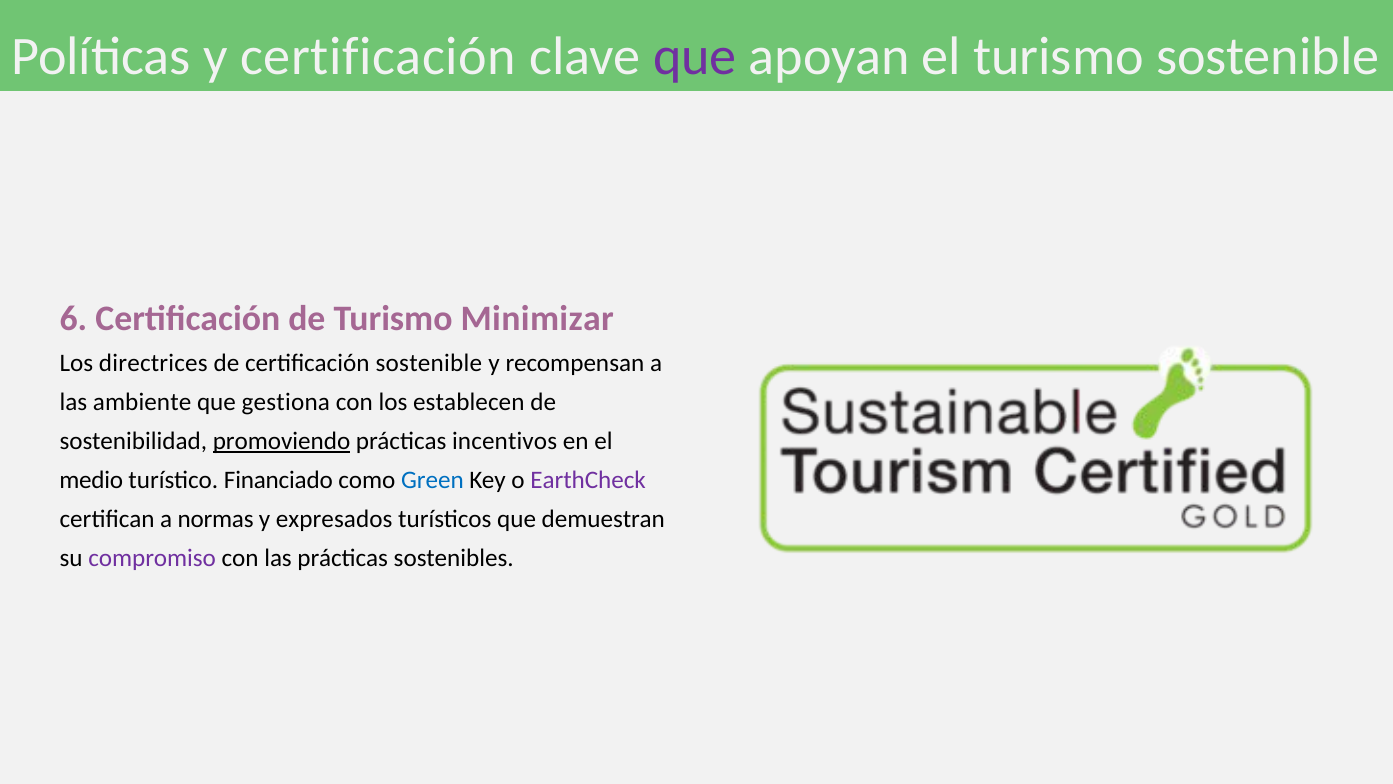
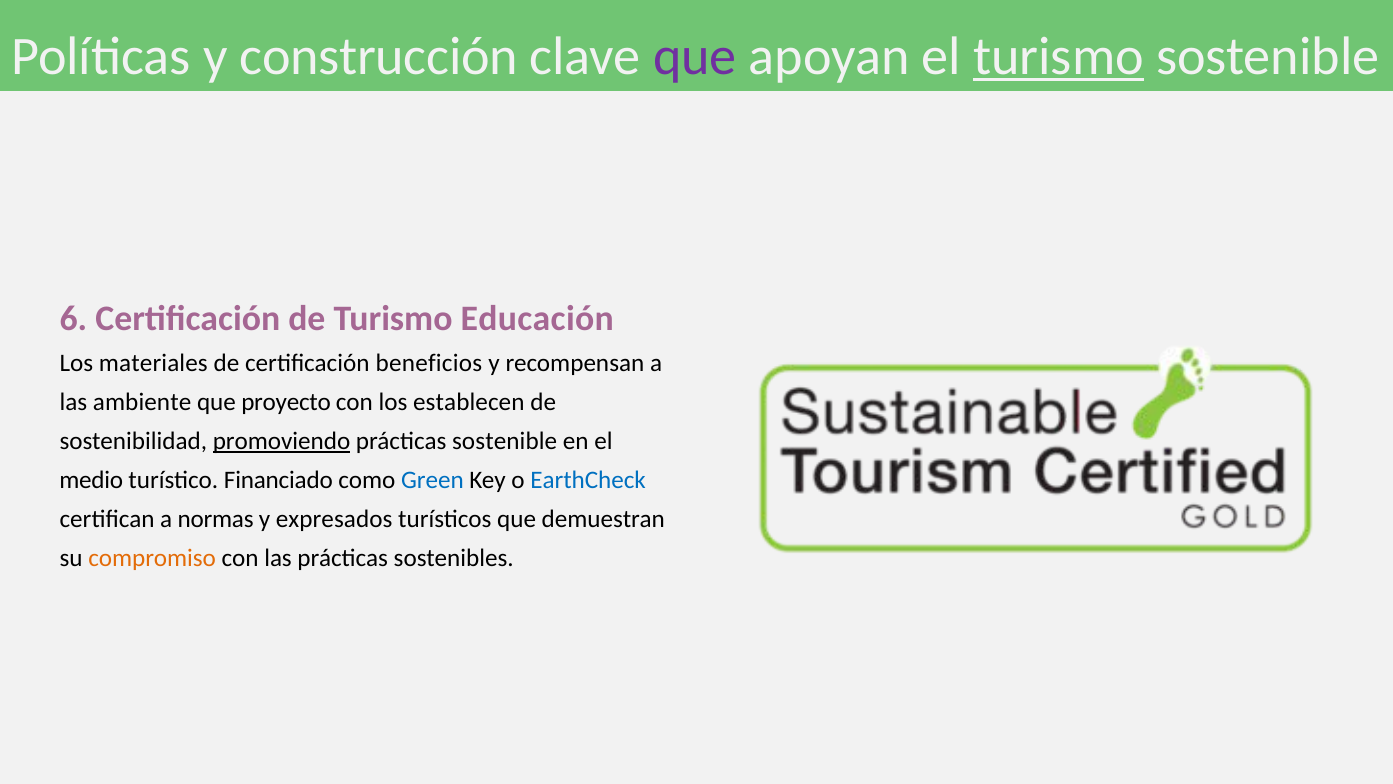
y certificación: certificación -> construcción (379, 56)
turismo underline: none -> present (1059, 56)
Minimizar: Minimizar -> Educación (537, 319)
directrices: directrices -> materiales (153, 363)
certificación sostenible: sostenible -> beneficios (429, 363)
gestiona: gestiona -> proyecto (286, 402)
prácticas incentivos: incentivos -> sostenible (505, 441)
EarthCheck colour: purple -> blue (588, 480)
compromiso colour: purple -> orange (152, 558)
